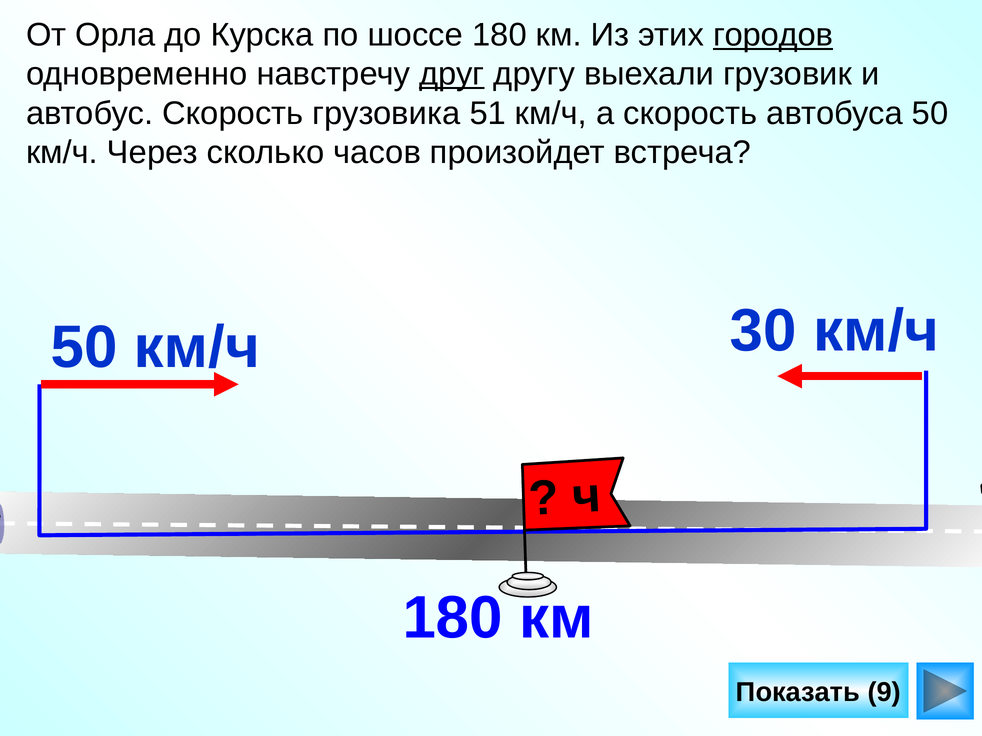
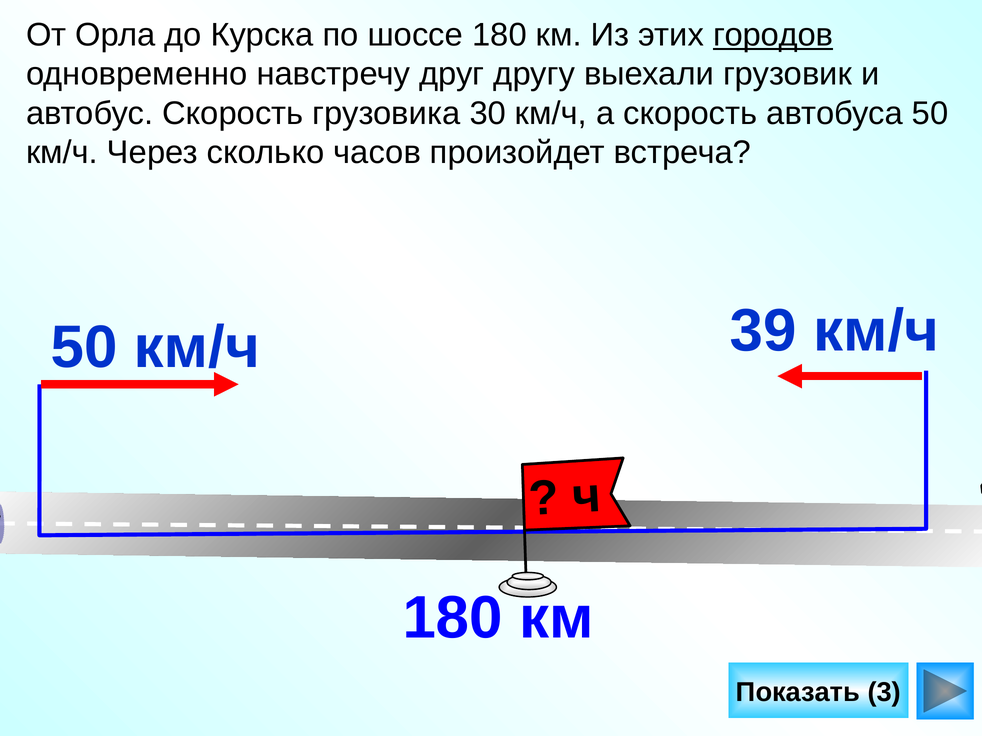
друг underline: present -> none (452, 74)
51: 51 -> 30 (488, 113)
30: 30 -> 39 (763, 331)
9: 9 -> 3 (884, 693)
